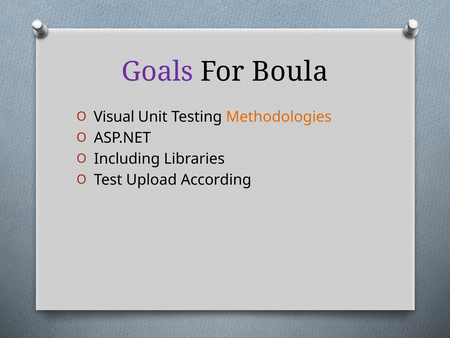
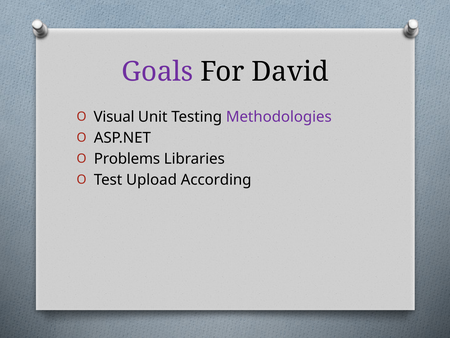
Boula: Boula -> David (290, 72)
Methodologies colour: orange -> purple (279, 117)
Including: Including -> Problems (127, 159)
